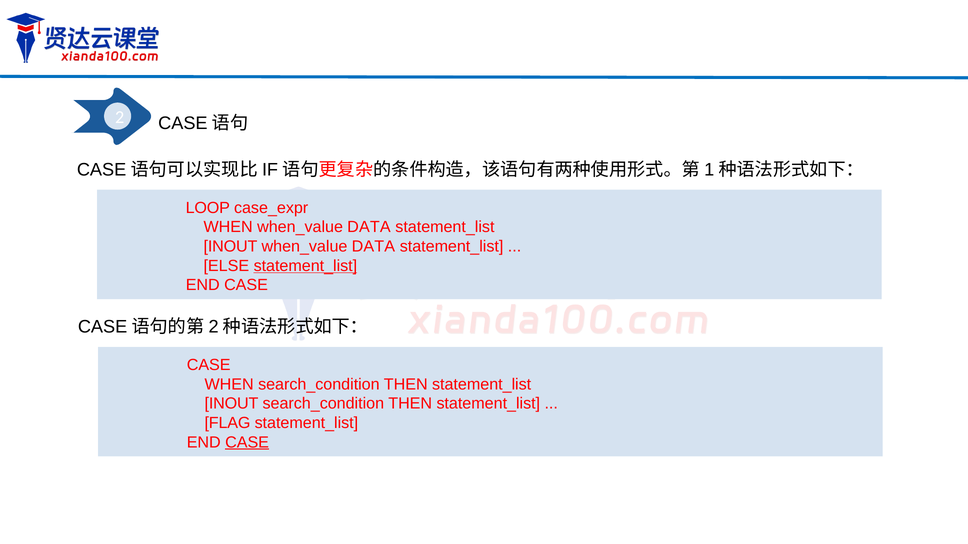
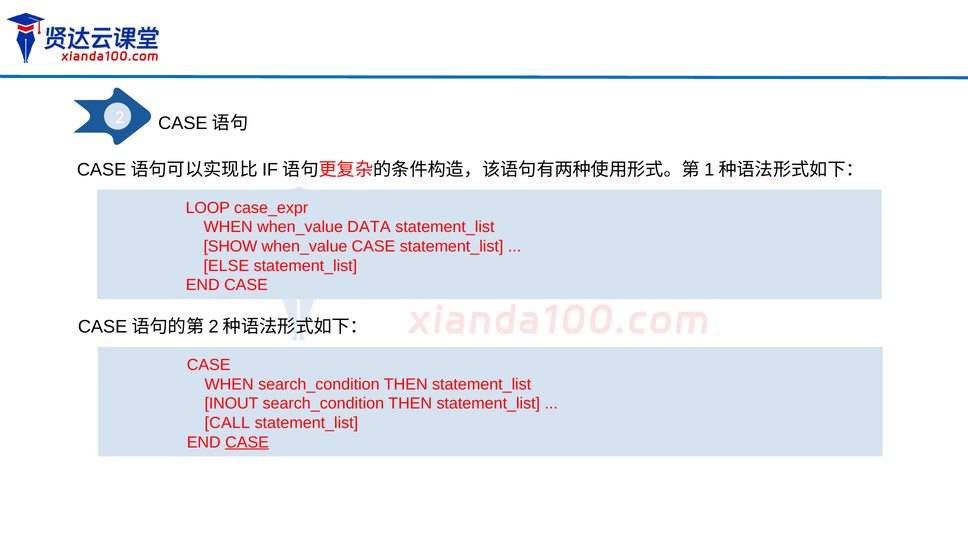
INOUT: INOUT -> SHOW (230, 247)
DATA: DATA -> CASE (373, 247)
statement_list underline: present -> none (305, 266)
FLAG: FLAG -> CALL (227, 423)
